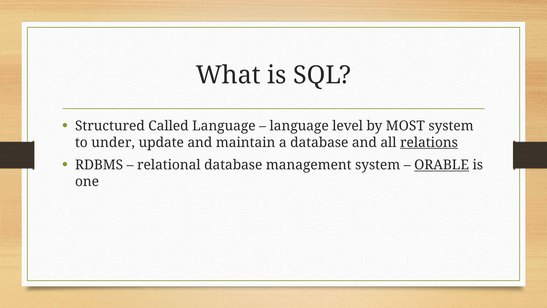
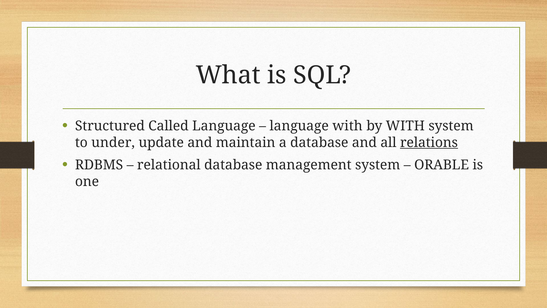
language level: level -> with (348, 126)
by MOST: MOST -> WITH (405, 126)
ORABLE underline: present -> none (442, 165)
